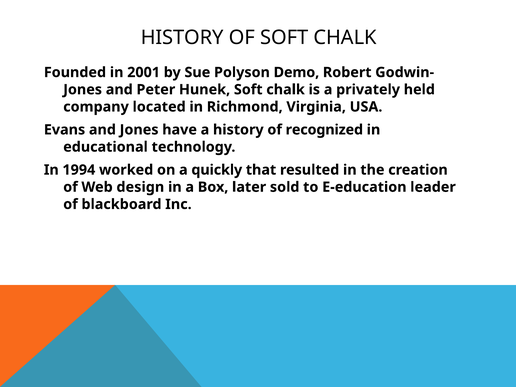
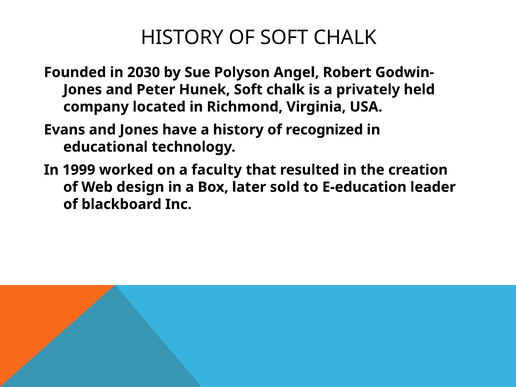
2001: 2001 -> 2030 (144, 72)
Demo: Demo -> Angel (296, 72)
1994: 1994 -> 1999 (79, 170)
quickly: quickly -> faculty (217, 170)
